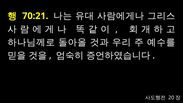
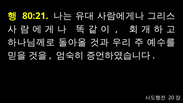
70:21: 70:21 -> 80:21 (35, 16)
